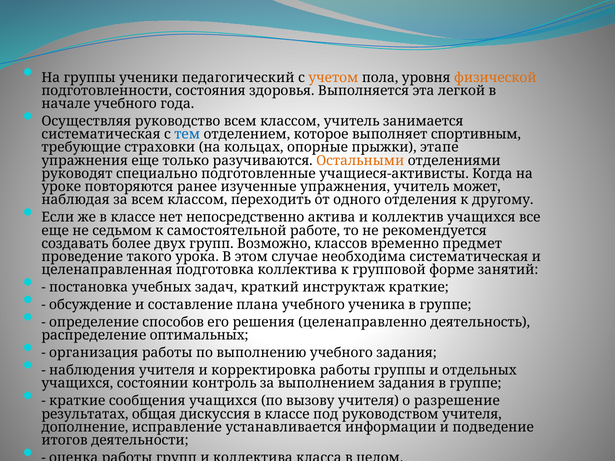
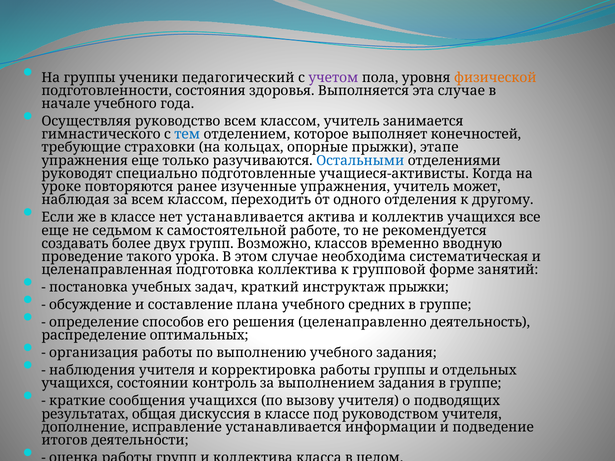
учетом colour: orange -> purple (333, 78)
эта легкой: легкой -> случае (461, 91)
систематическая: систематическая -> гимнастического (101, 134)
спортивным: спортивным -> конечностей (476, 134)
Остальными colour: orange -> blue (360, 161)
нет непосредственно: непосредственно -> устанавливается (245, 218)
предмет: предмет -> вводную (472, 244)
инструктаж краткие: краткие -> прыжки (419, 288)
ученика: ученика -> средних (377, 305)
разрешение: разрешение -> подводящих (457, 401)
